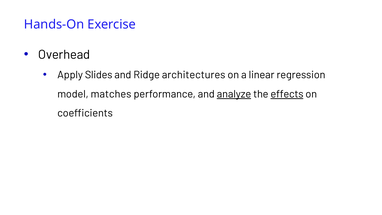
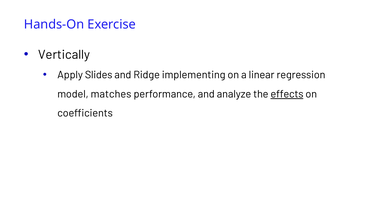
Overhead: Overhead -> Vertically (64, 55)
architectures: architectures -> implementing (194, 75)
analyze underline: present -> none (234, 94)
